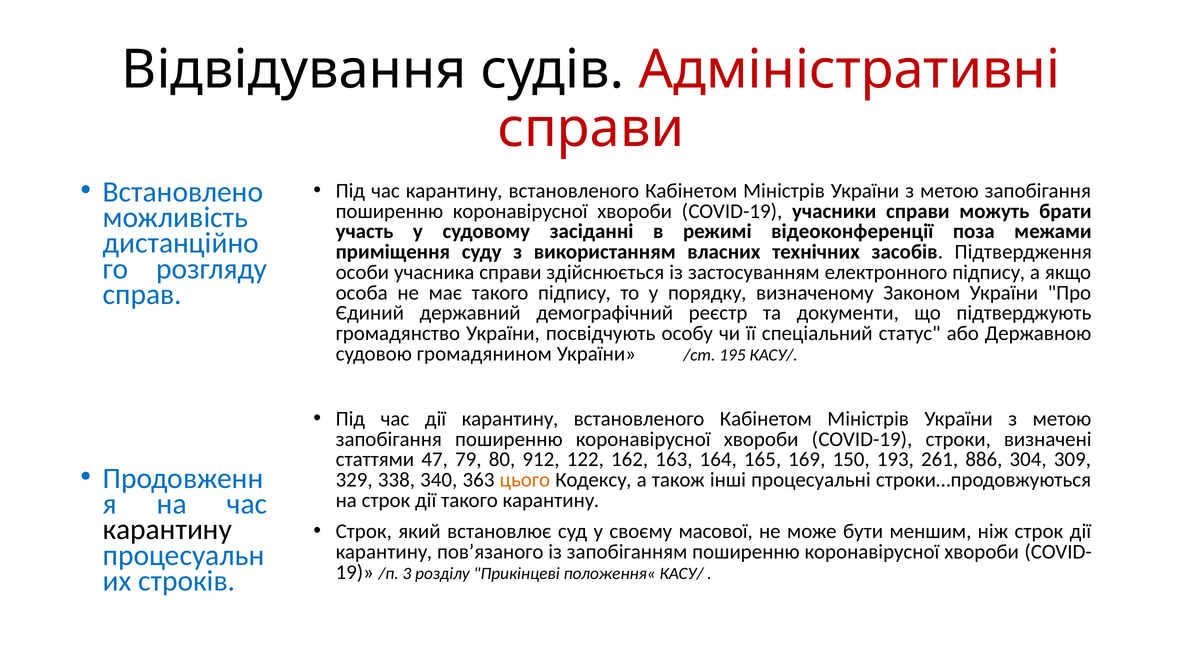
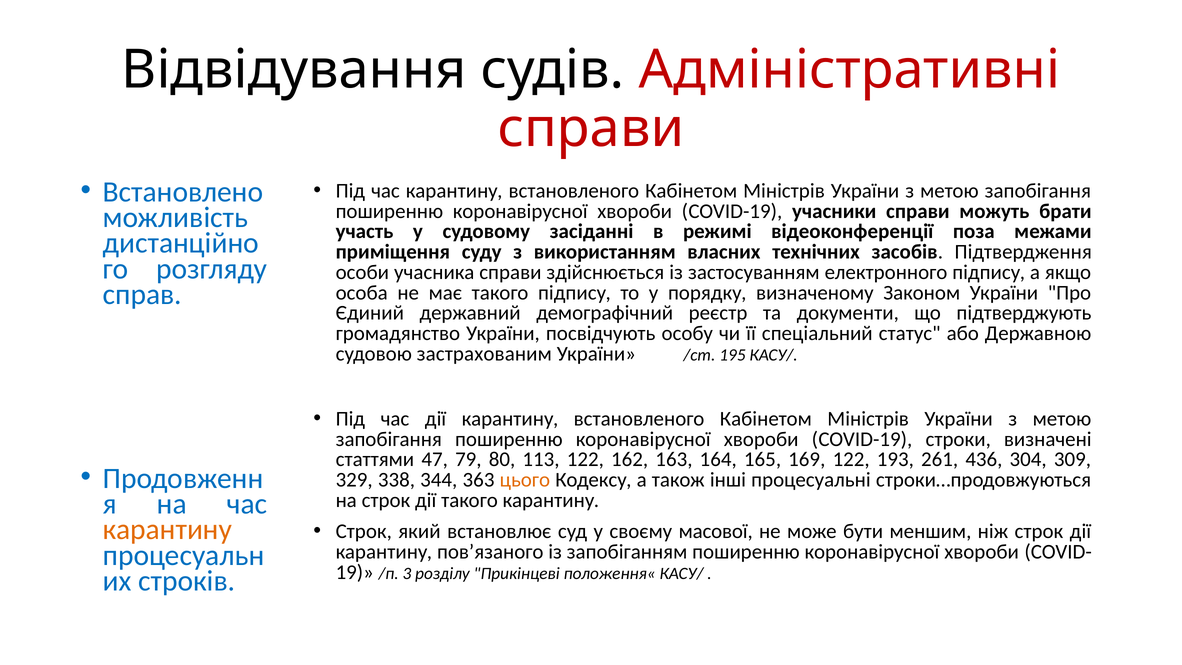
громадянином: громадянином -> застрахованим (484, 354)
912: 912 -> 113 (541, 459)
169 150: 150 -> 122 (851, 459)
886: 886 -> 436 (984, 459)
340: 340 -> 344 (439, 480)
карантину colour: black -> orange (167, 530)
